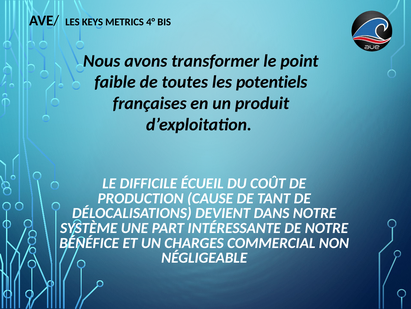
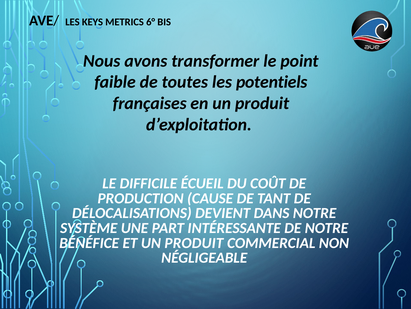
4°: 4° -> 6° (151, 22)
ET UN CHARGES: CHARGES -> PRODUIT (194, 242)
